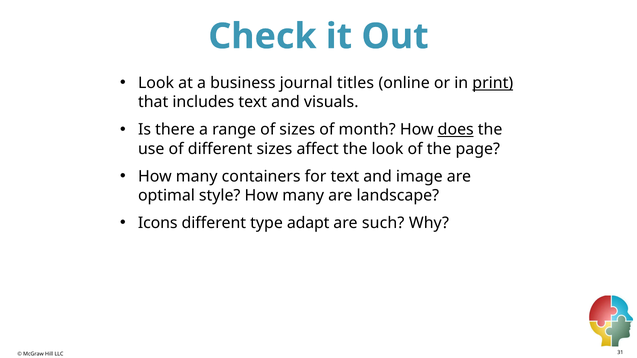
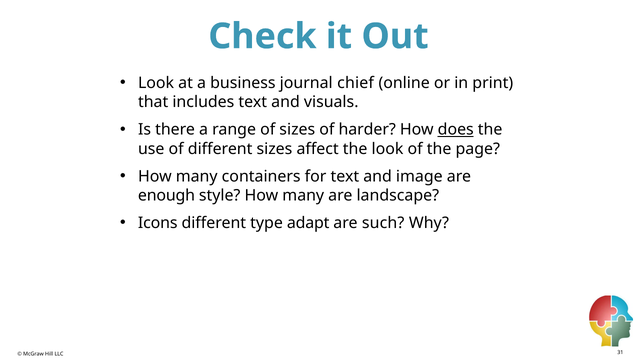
titles: titles -> chief (356, 83)
print underline: present -> none (493, 83)
month: month -> harder (367, 130)
optimal: optimal -> enough (167, 196)
